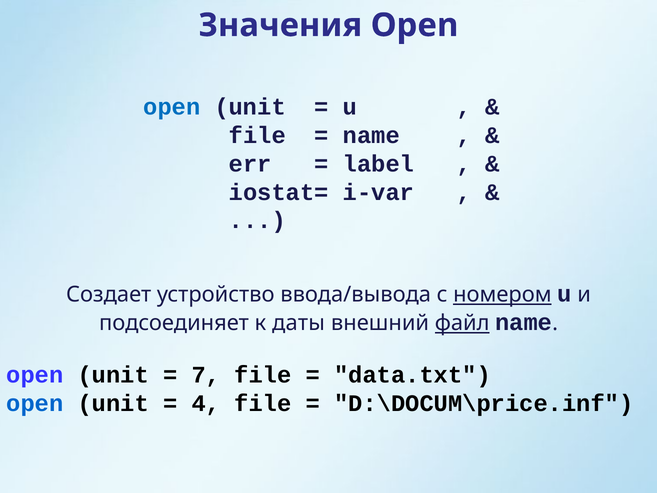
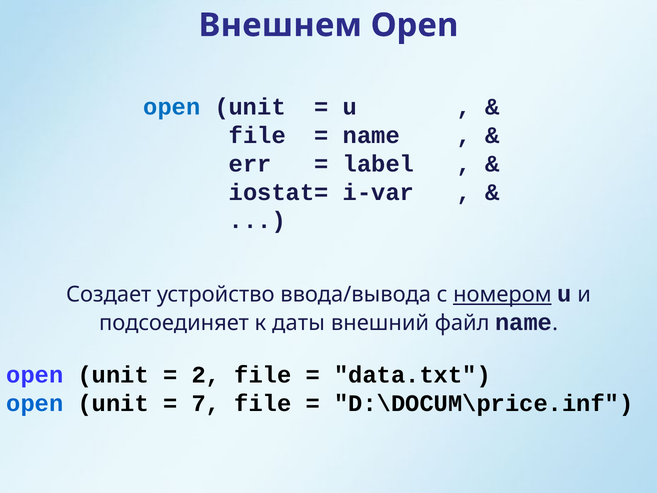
Значения: Значения -> Внешнем (280, 25)
файл underline: present -> none (462, 323)
7: 7 -> 2 (206, 375)
4: 4 -> 7 (206, 403)
